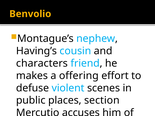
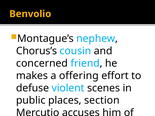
Having’s: Having’s -> Chorus’s (37, 51)
characters: characters -> concerned (42, 63)
